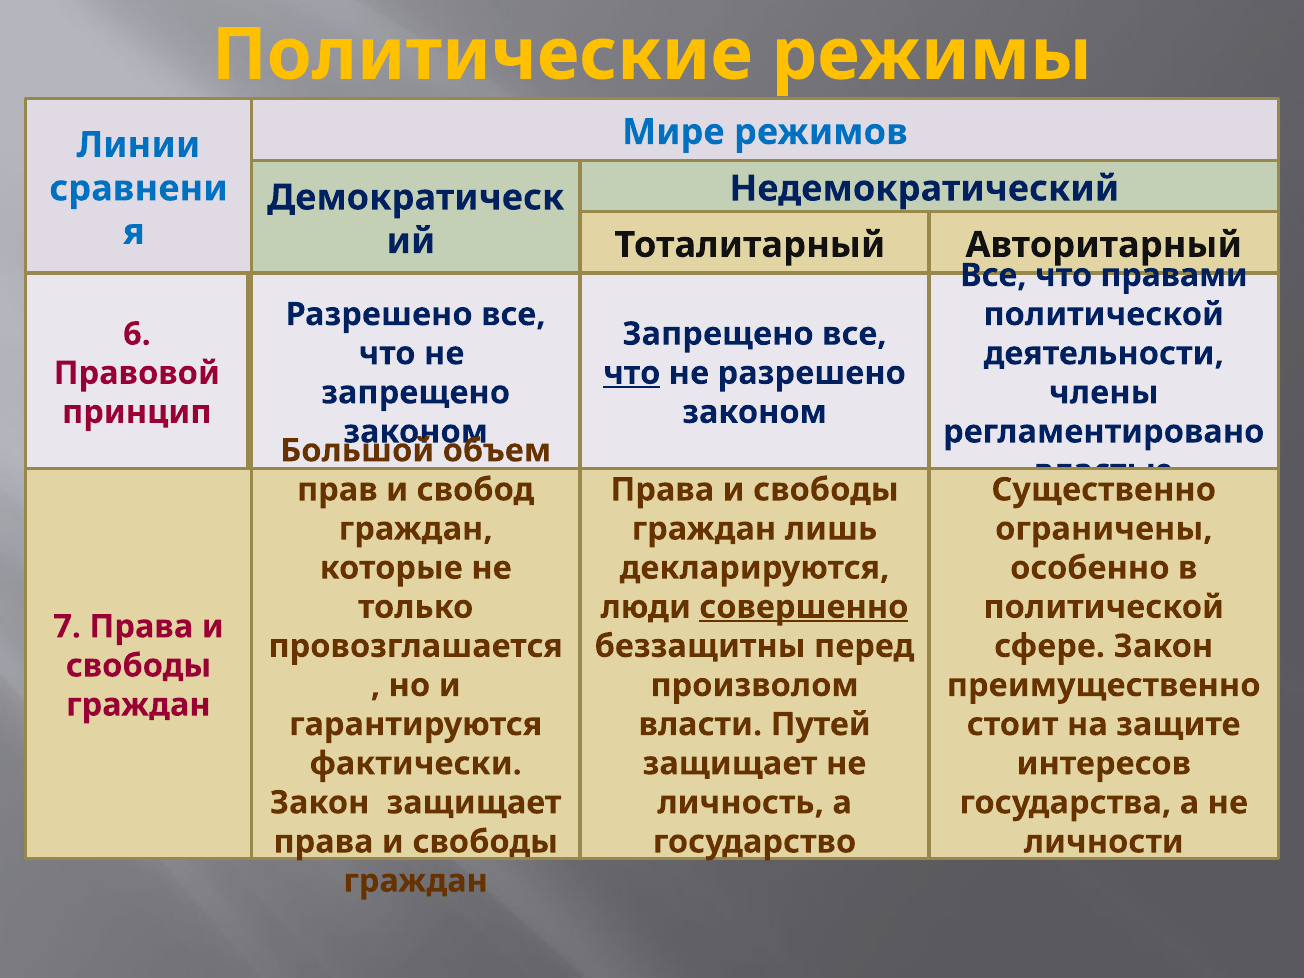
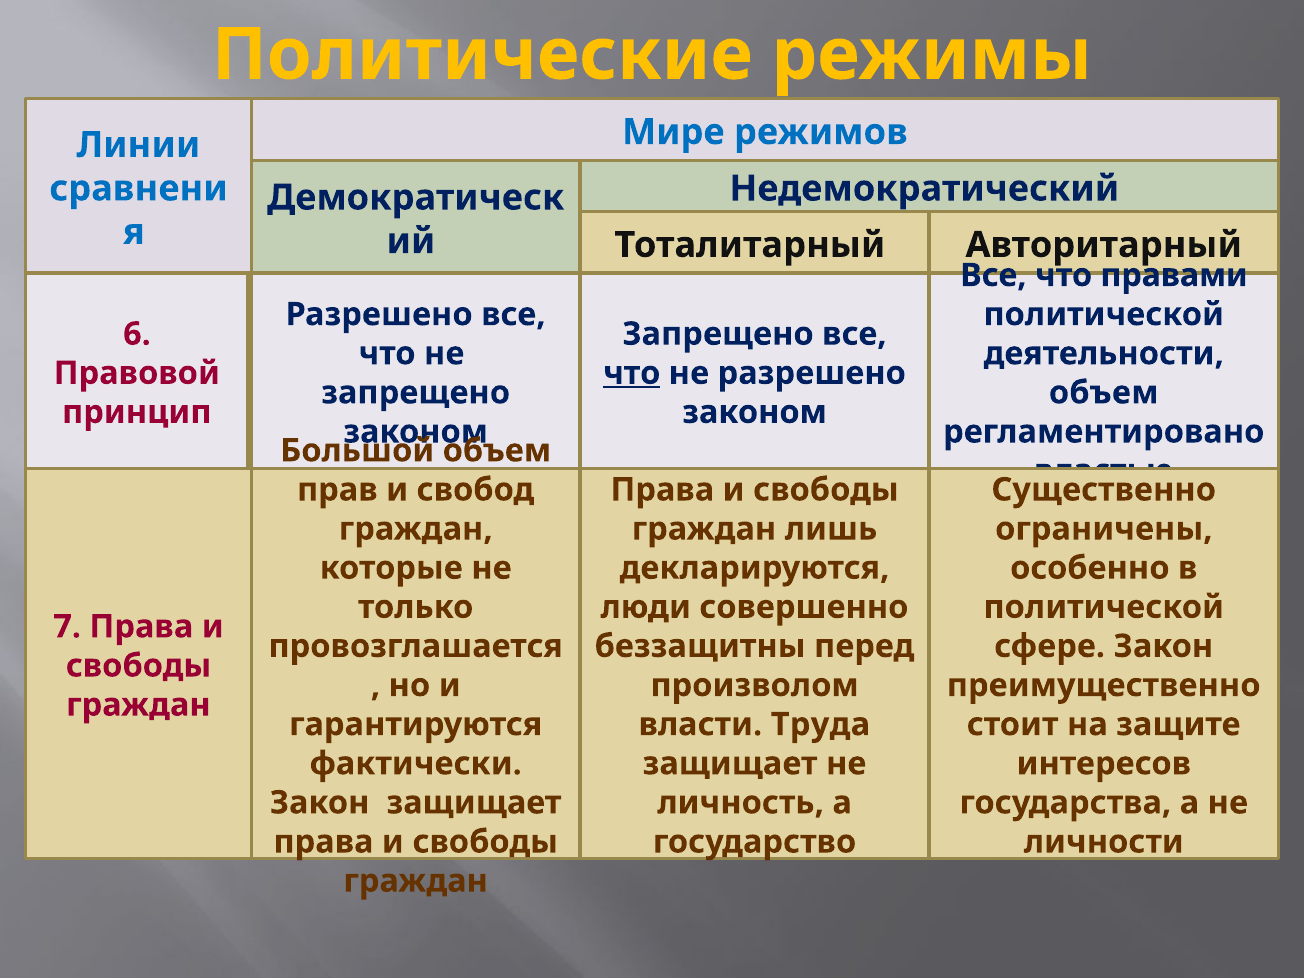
члены: члены -> объем (1104, 393)
совершенно underline: present -> none (804, 607)
Путей: Путей -> Труда (820, 724)
